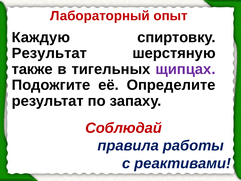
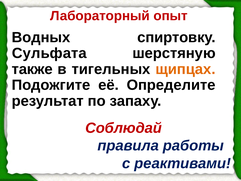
Каждую: Каждую -> Водных (41, 37)
Результат: Результат -> Сульфата (49, 53)
щипцах colour: purple -> orange (185, 69)
